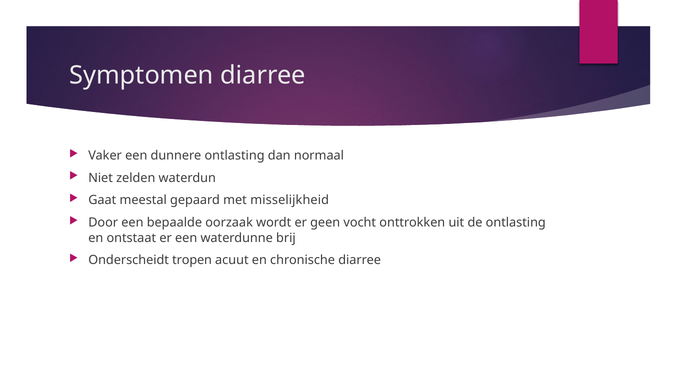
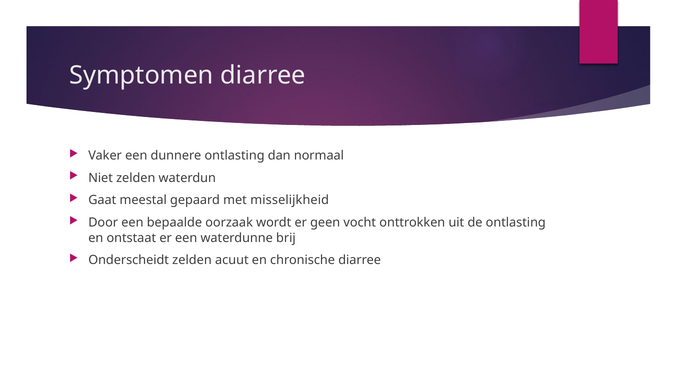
Onderscheidt tropen: tropen -> zelden (192, 260)
